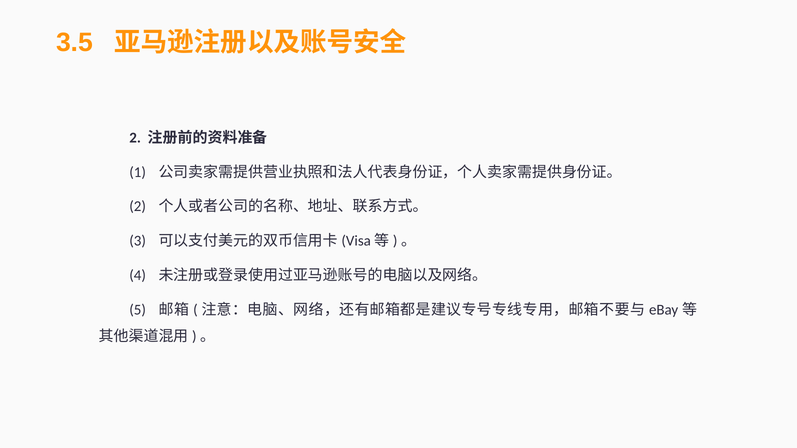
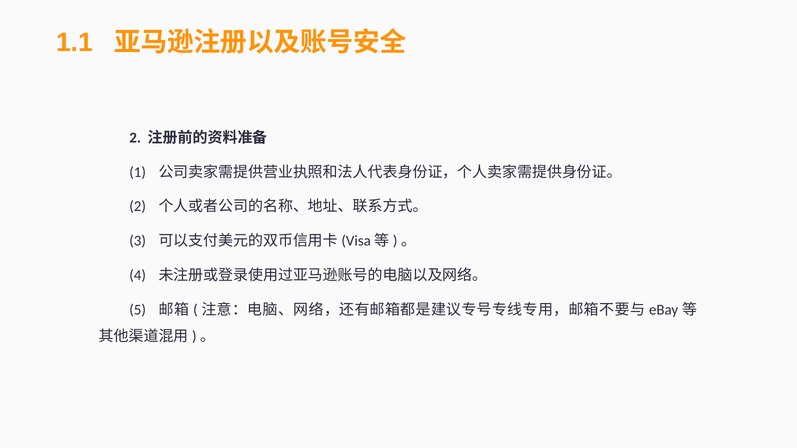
3.5: 3.5 -> 1.1 (75, 42)
